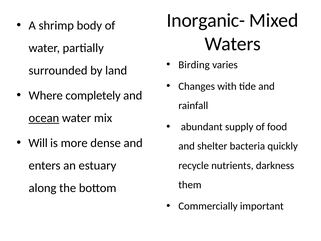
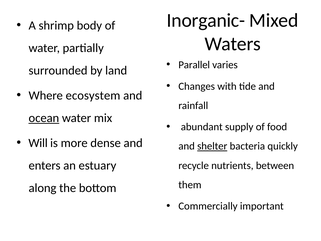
Birding: Birding -> Parallel (194, 65)
completely: completely -> ecosystem (93, 95)
shelter underline: none -> present (212, 146)
darkness: darkness -> between (275, 165)
